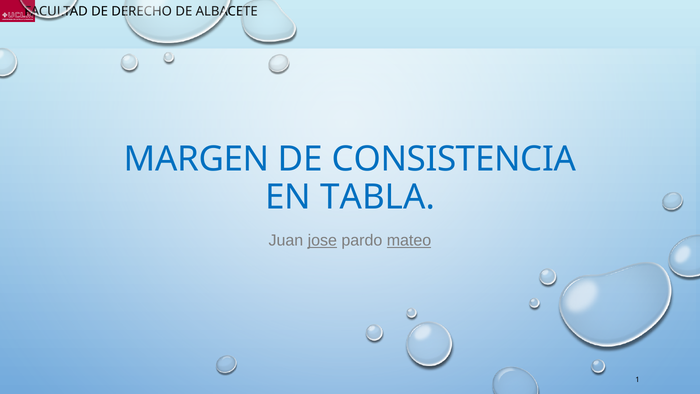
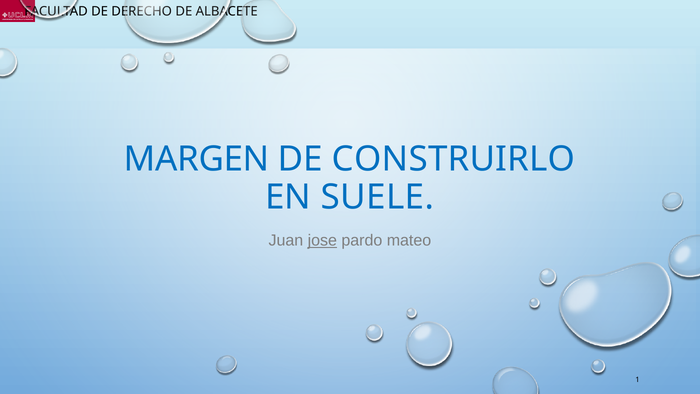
CONSISTENCIA: CONSISTENCIA -> CONSTRUIRLO (454, 159)
TABLA: TABLA -> SUELE (377, 197)
mateo underline: present -> none (409, 240)
